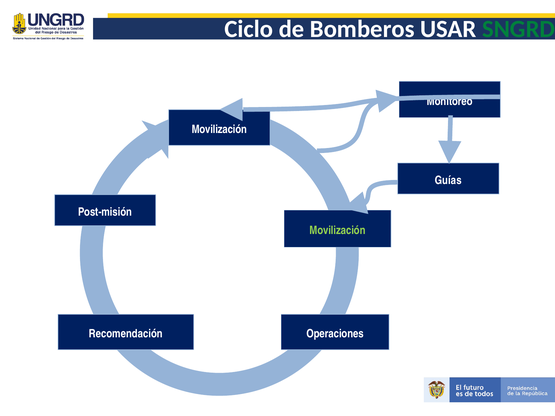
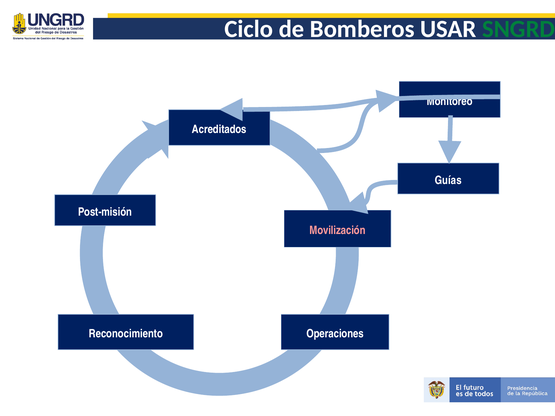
Movilización: Movilización -> Acreditados (219, 129)
Movilización colour: light green -> pink (337, 231)
Recomendación: Recomendación -> Reconocimiento (126, 334)
